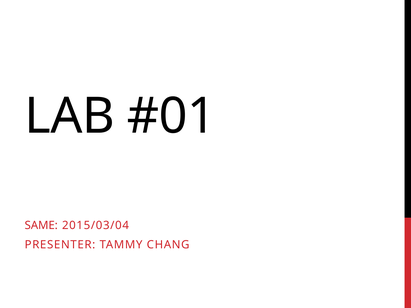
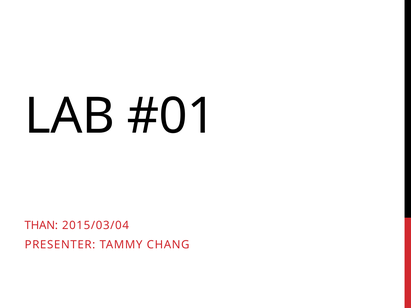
SAME: SAME -> THAN (41, 225)
